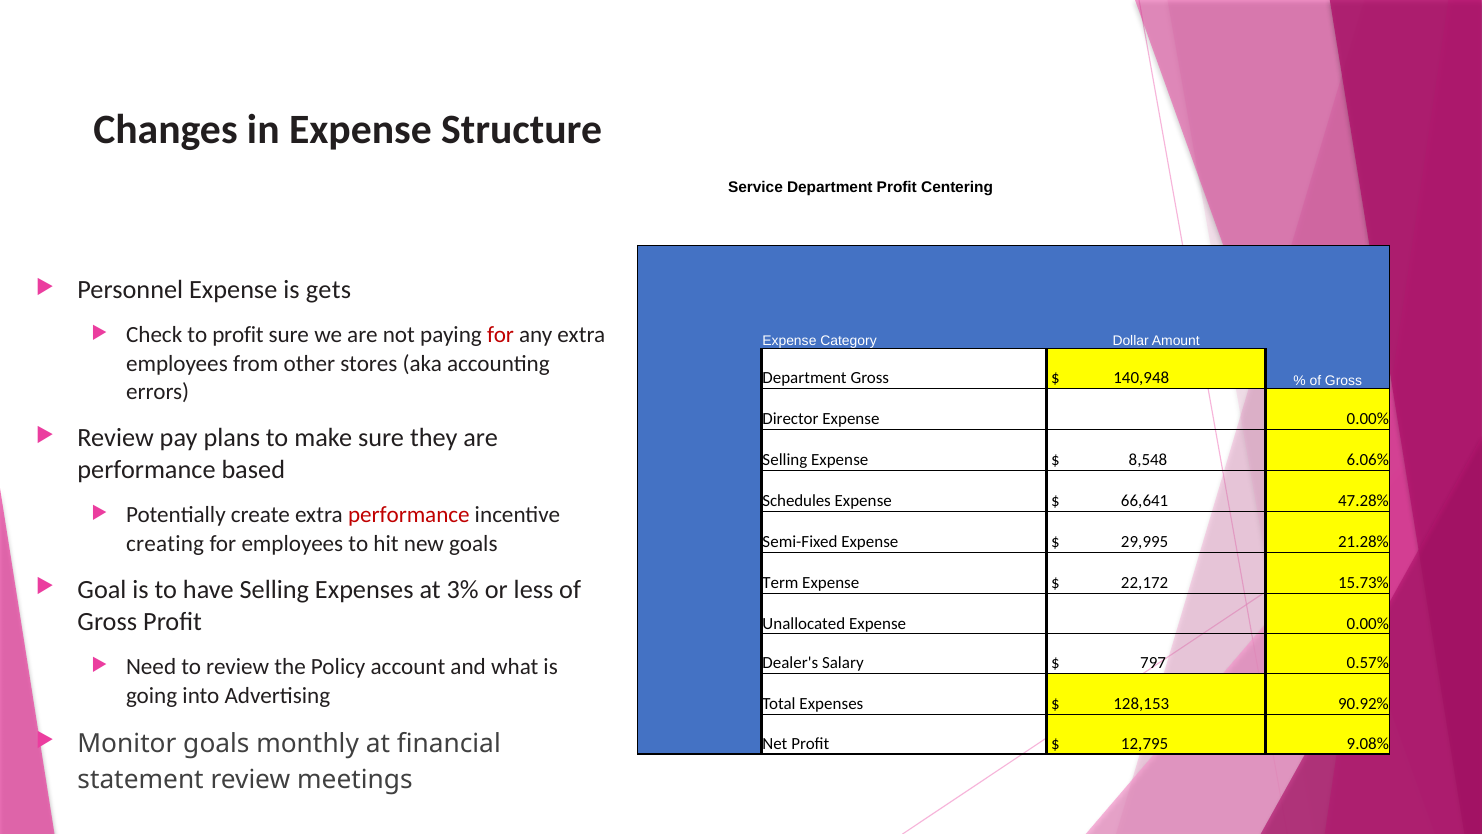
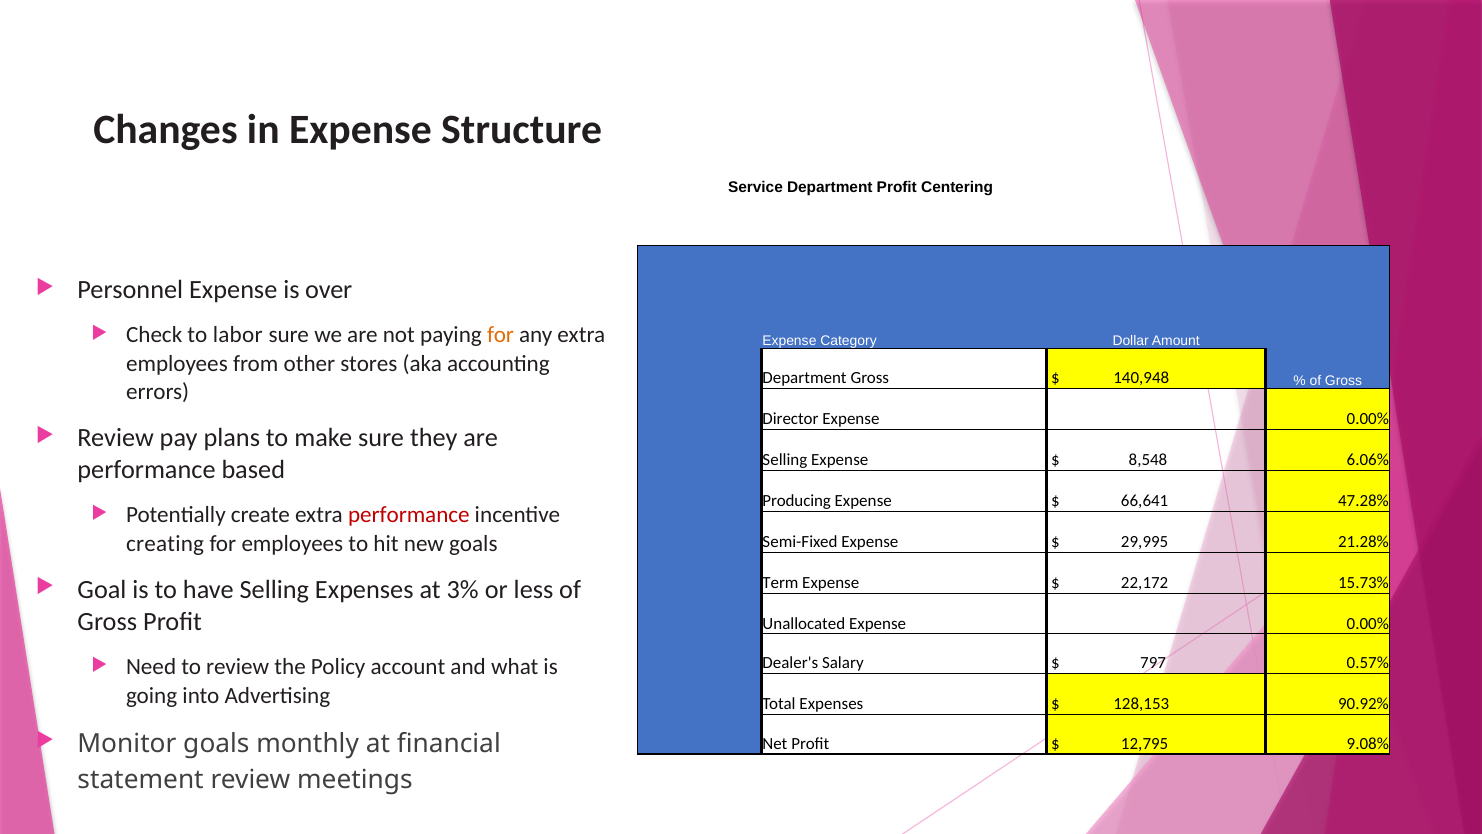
gets: gets -> over (329, 289)
to profit: profit -> labor (238, 335)
for colour: red -> orange (500, 335)
Schedules: Schedules -> Producing (797, 501)
